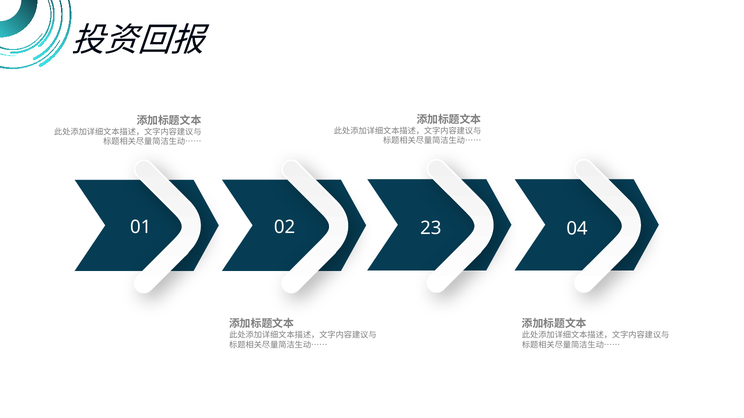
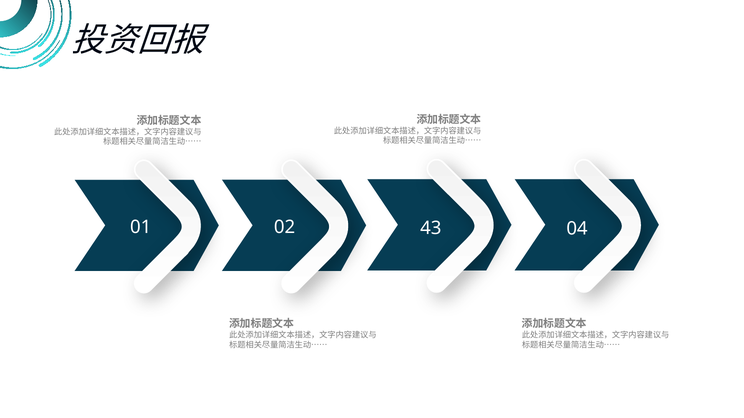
23: 23 -> 43 (431, 228)
